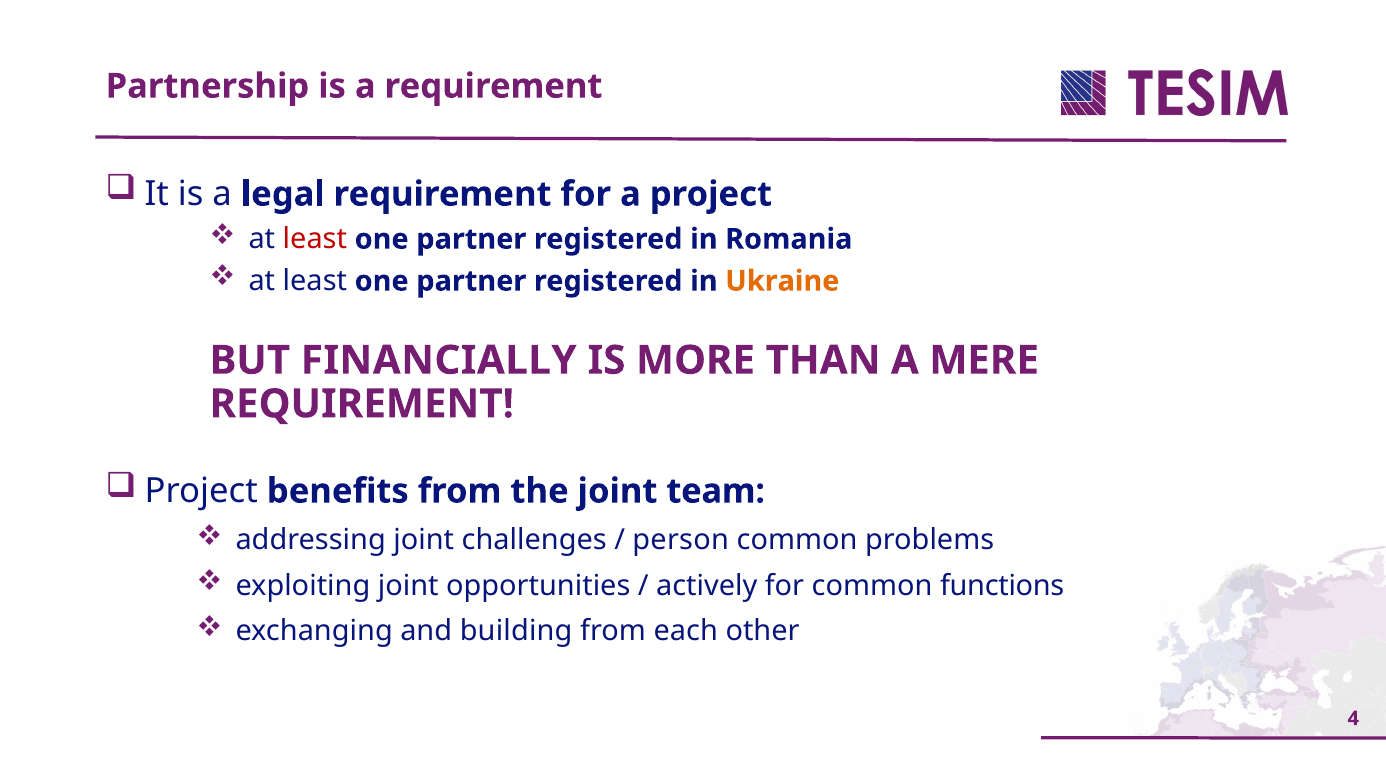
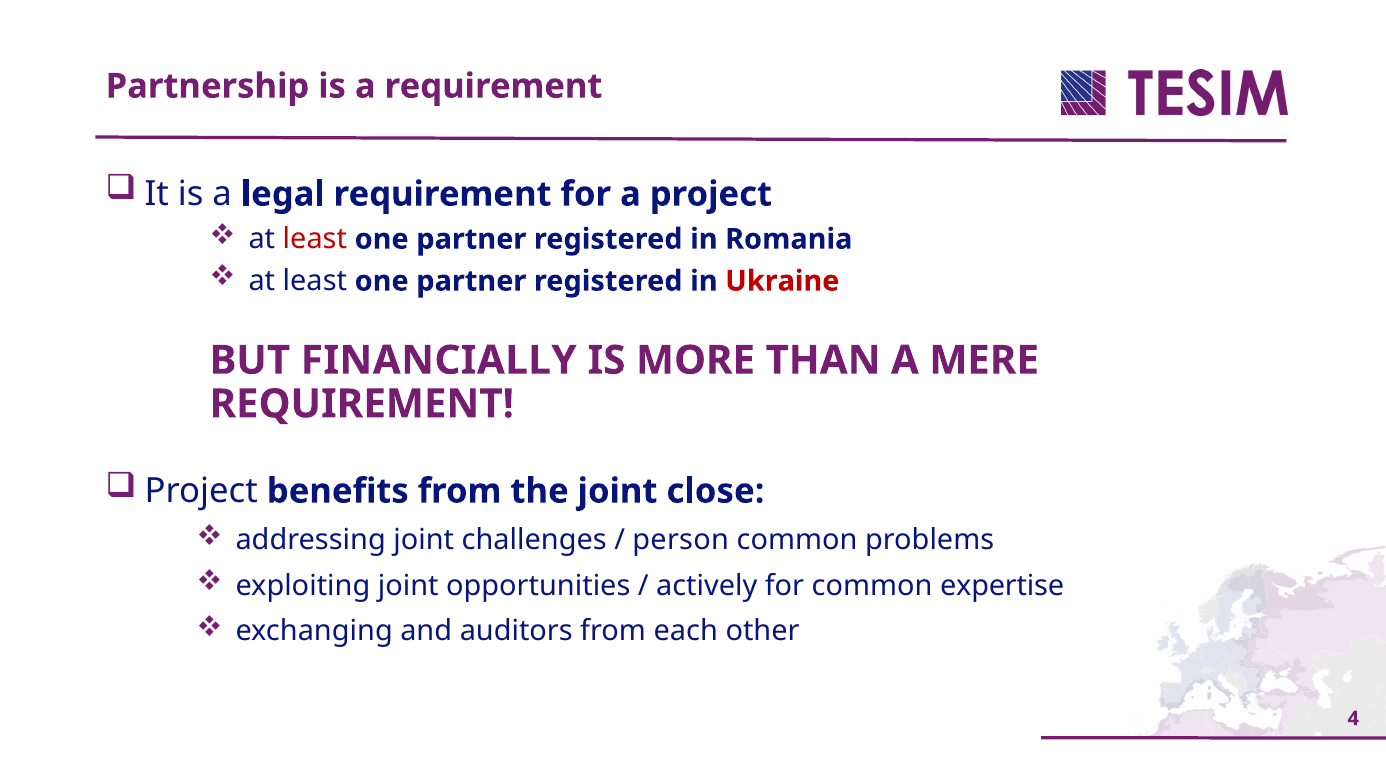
Ukraine colour: orange -> red (782, 281)
team: team -> close (715, 491)
functions: functions -> expertise (1002, 585)
building: building -> auditors (516, 631)
